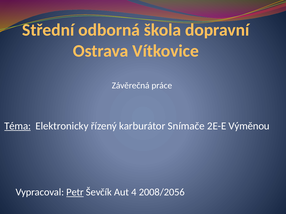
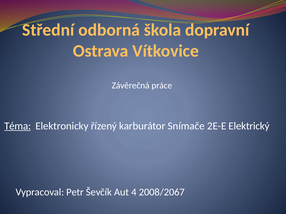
Výměnou: Výměnou -> Elektrický (249, 126)
Petr underline: present -> none (75, 193)
2008/2056: 2008/2056 -> 2008/2067 (162, 193)
